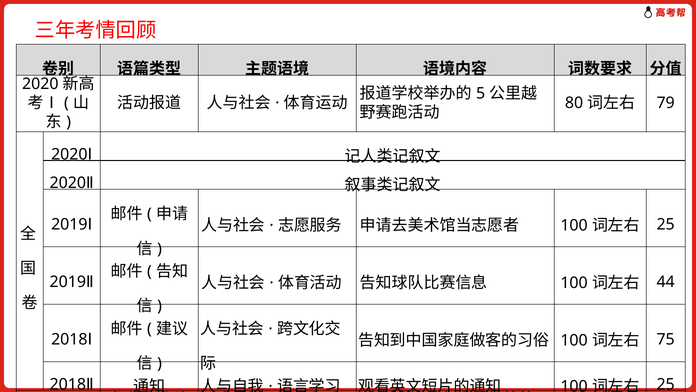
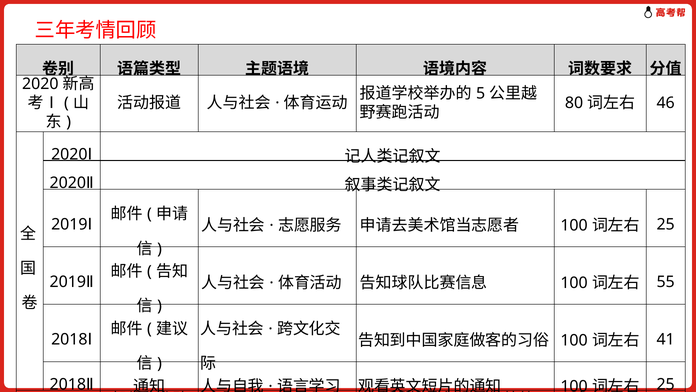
79: 79 -> 46 (666, 103)
44: 44 -> 55 (666, 281)
75: 75 -> 41 (666, 339)
